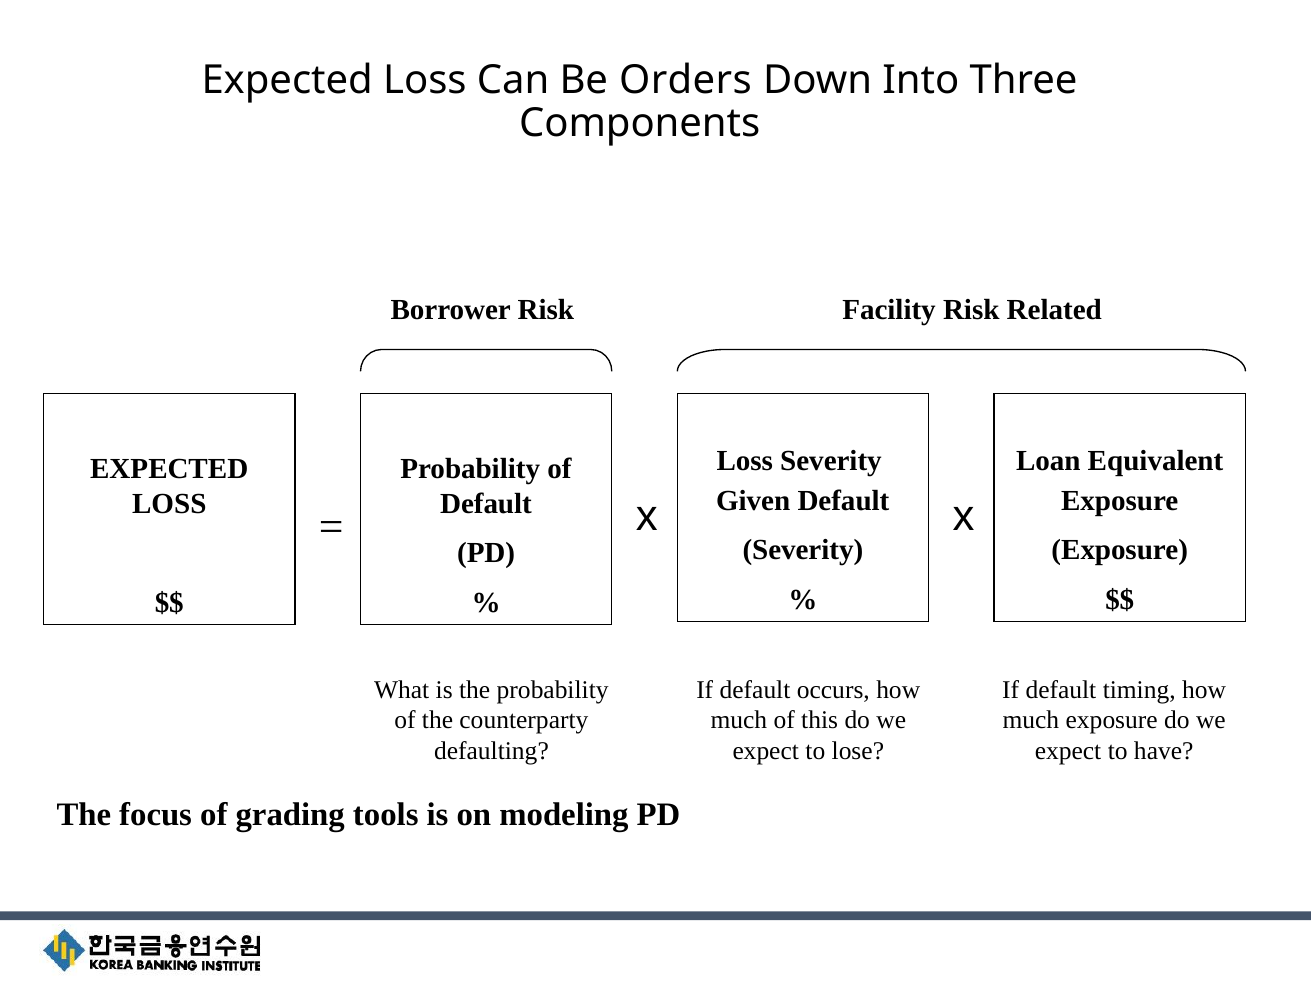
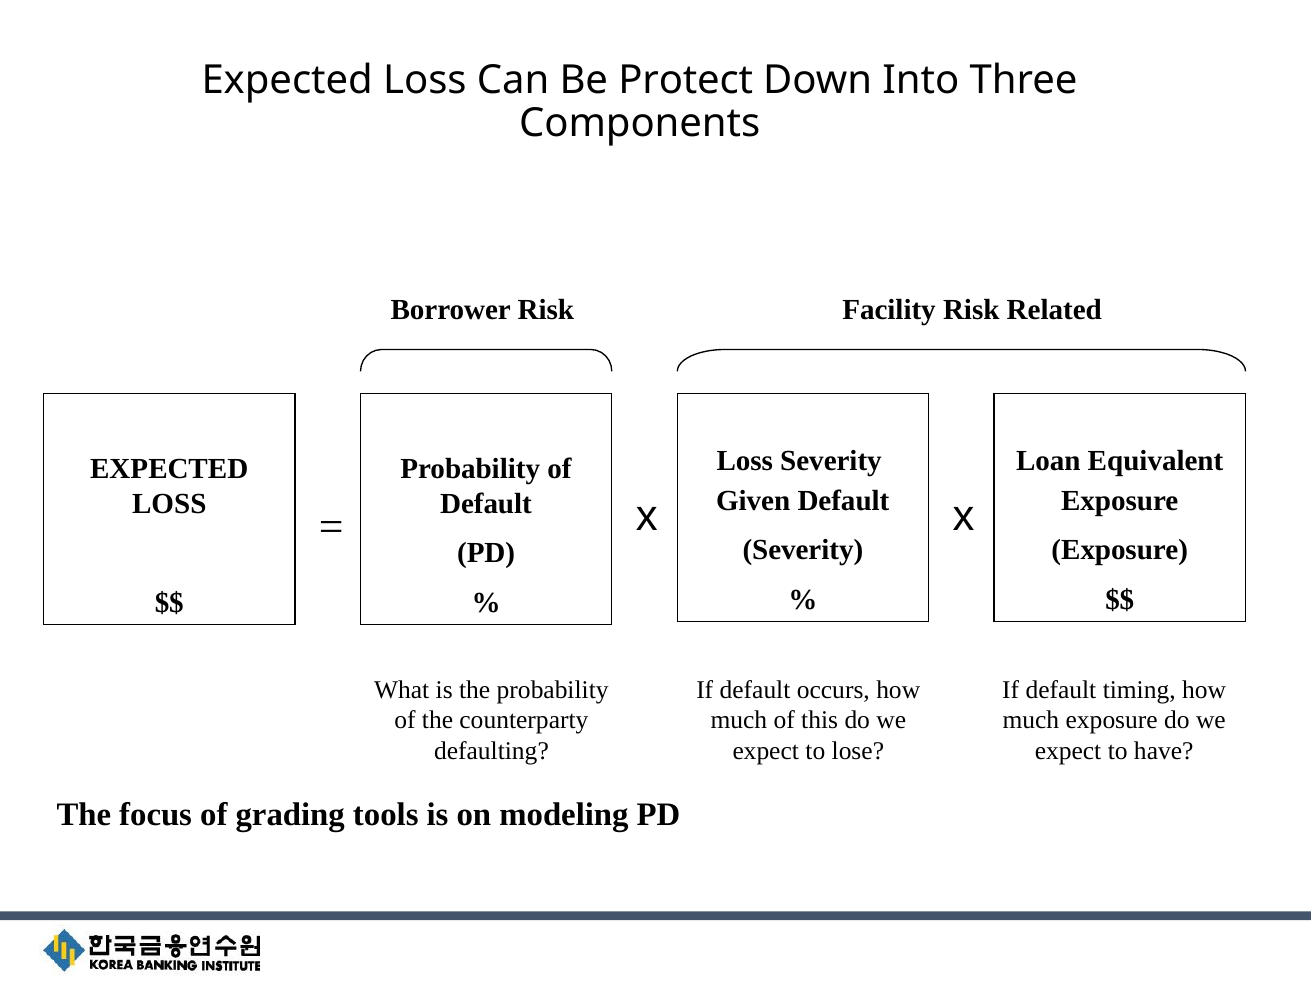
Orders: Orders -> Protect (686, 80)
